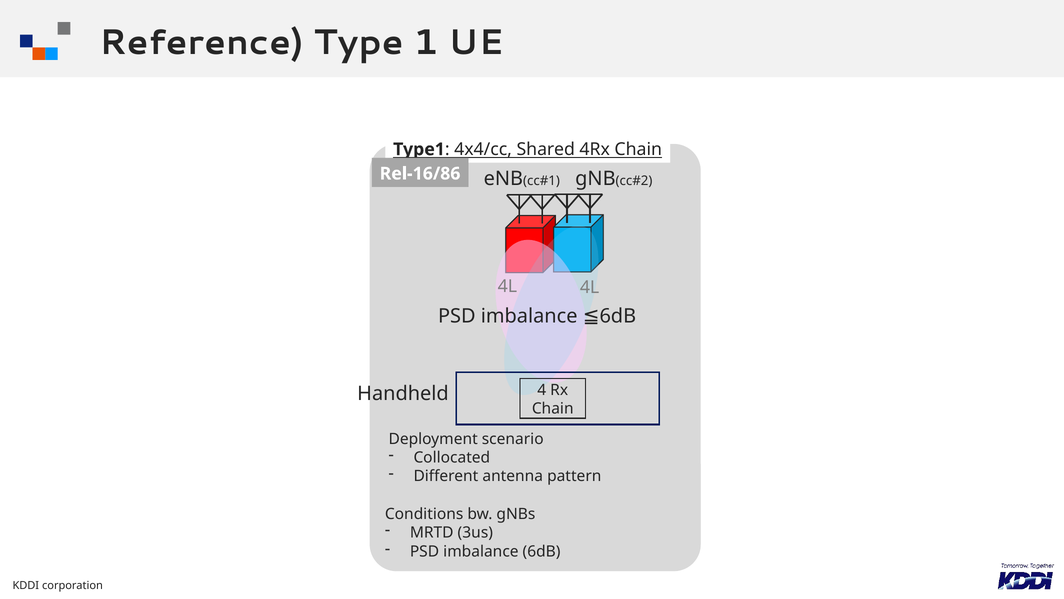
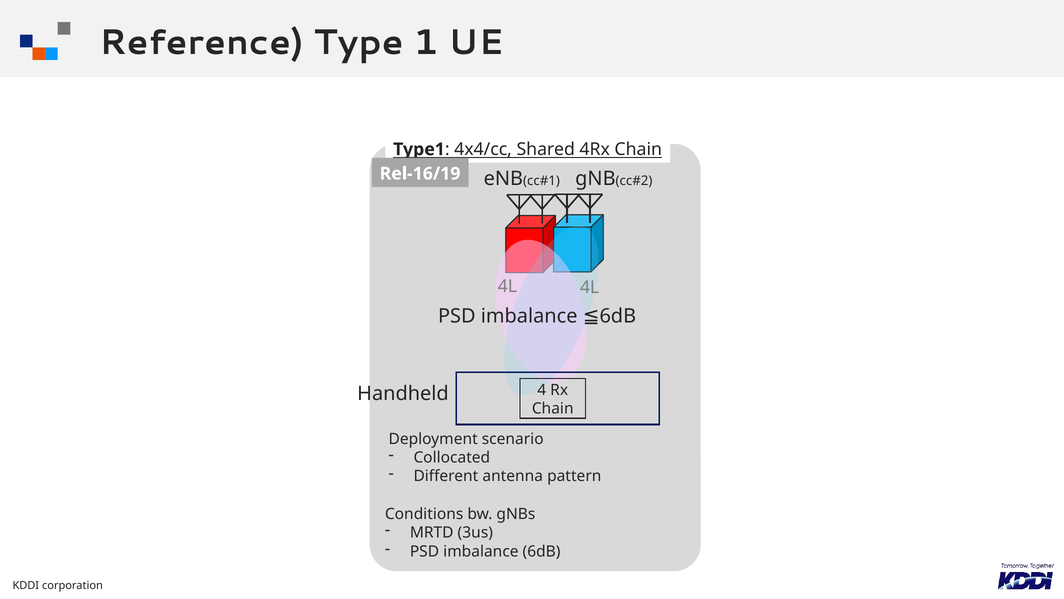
Rel-16/86: Rel-16/86 -> Rel-16/19 (420, 174)
